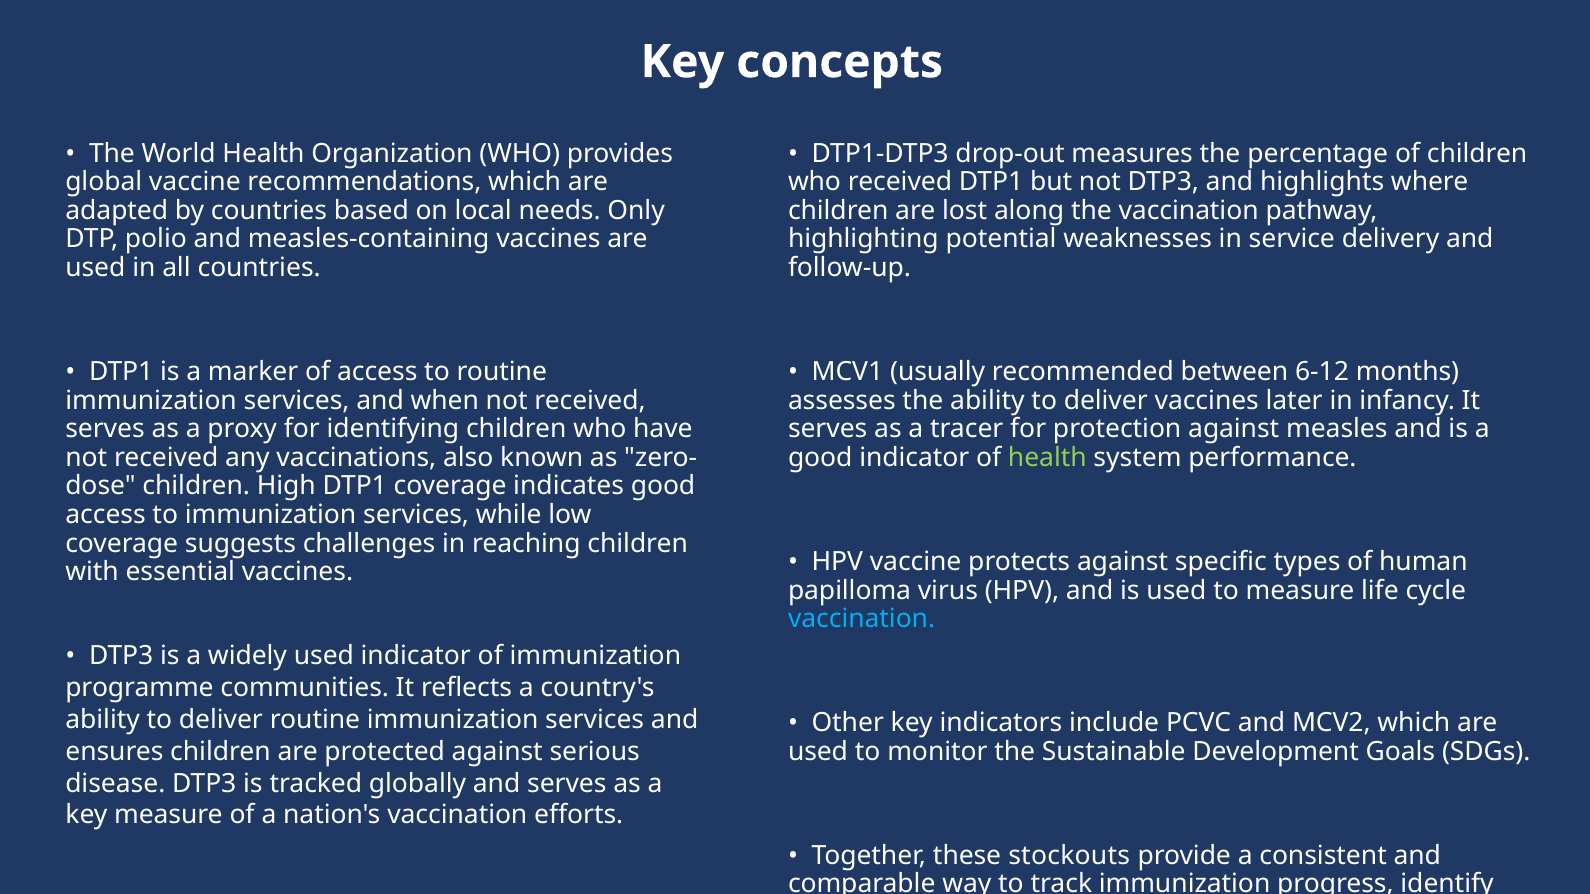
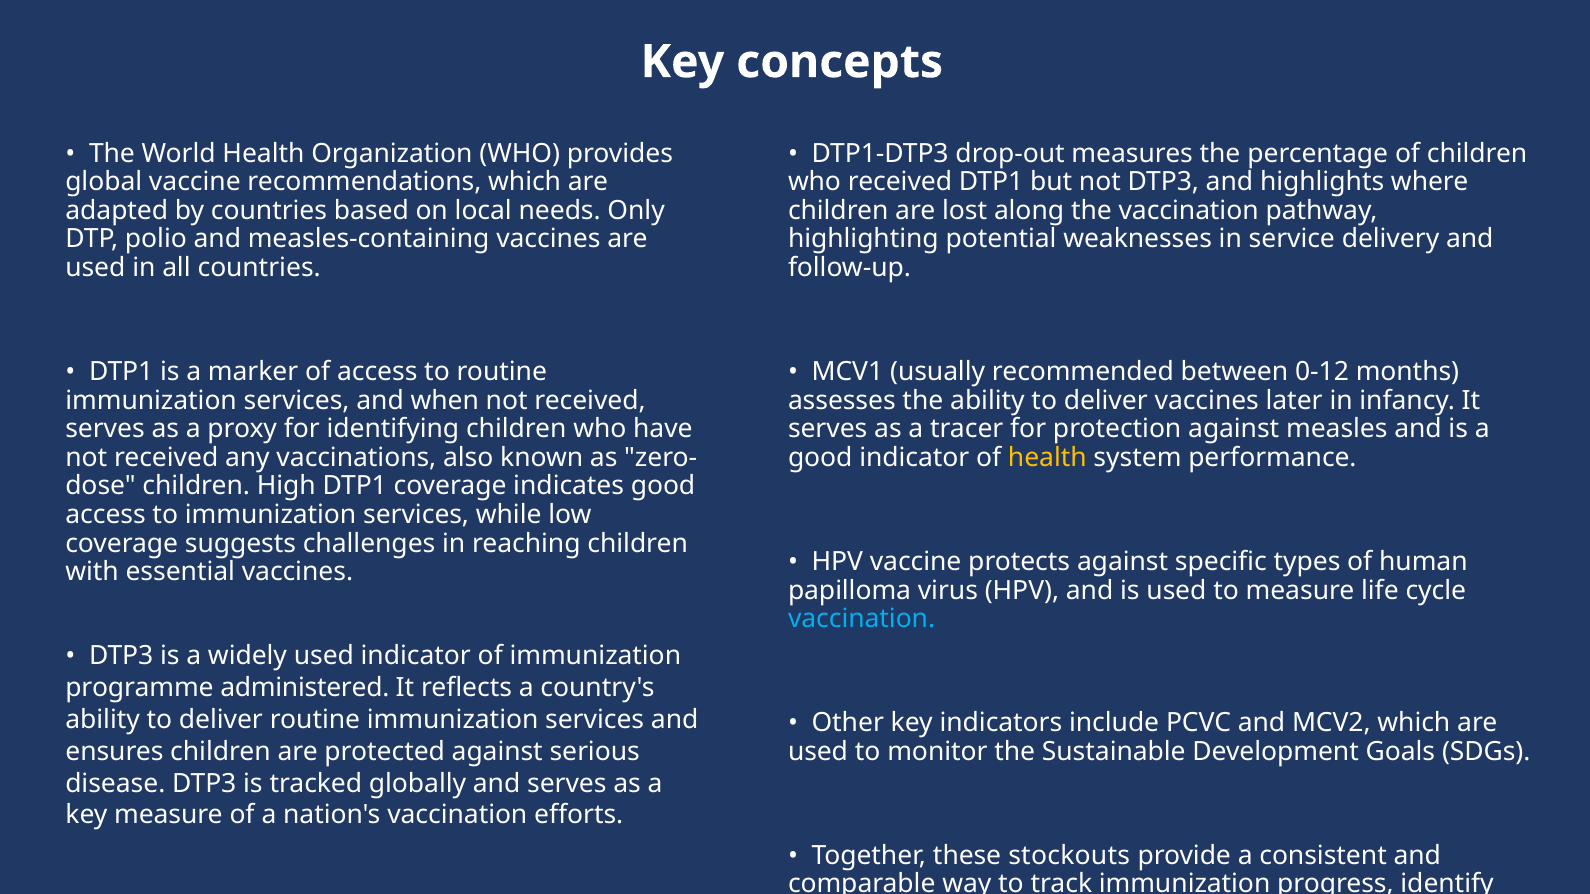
6-12: 6-12 -> 0-12 (1322, 372)
health colour: light green -> yellow (1047, 458)
programme communities: communities -> administered (305, 688)
